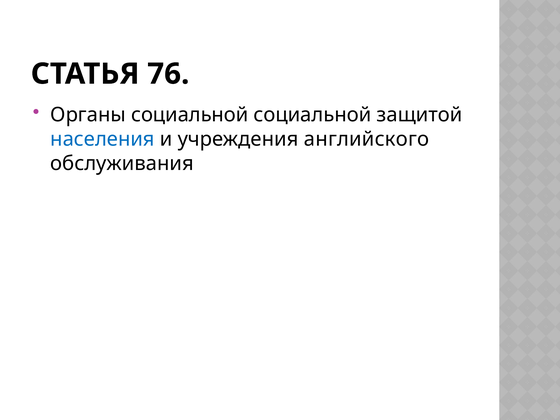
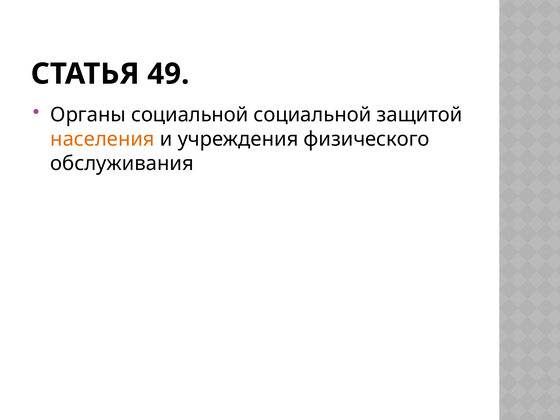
76: 76 -> 49 (168, 74)
населения colour: blue -> orange (102, 139)
английского: английского -> физического (367, 139)
